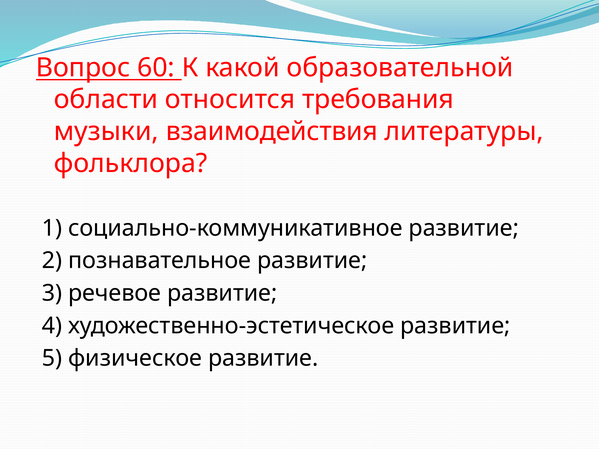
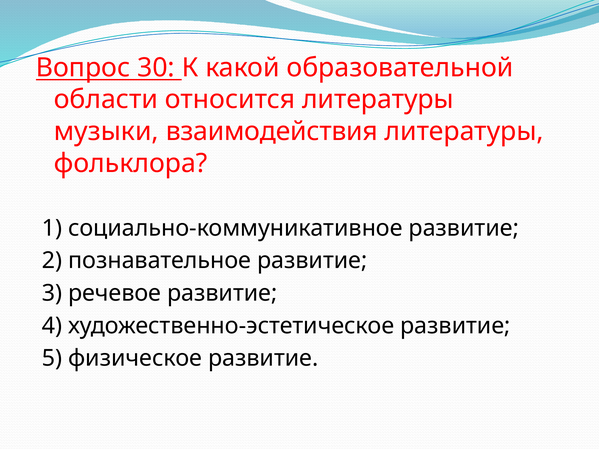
60: 60 -> 30 (156, 68)
относится требования: требования -> литературы (378, 100)
